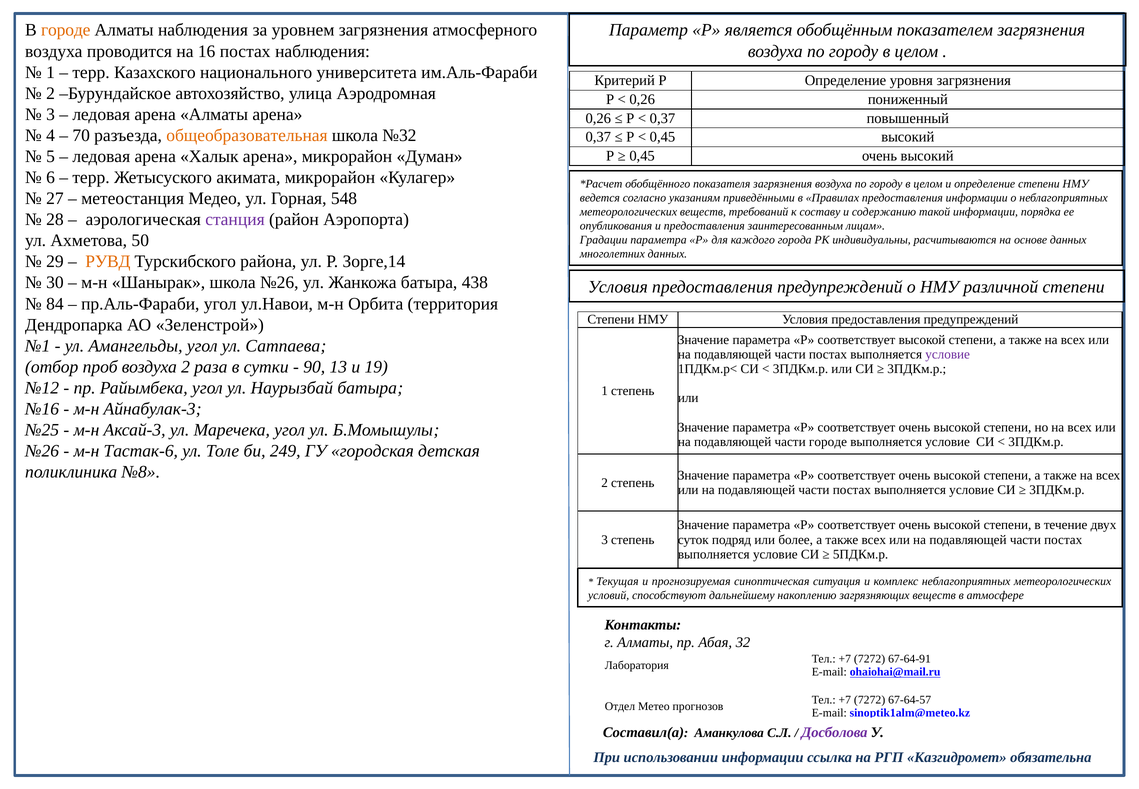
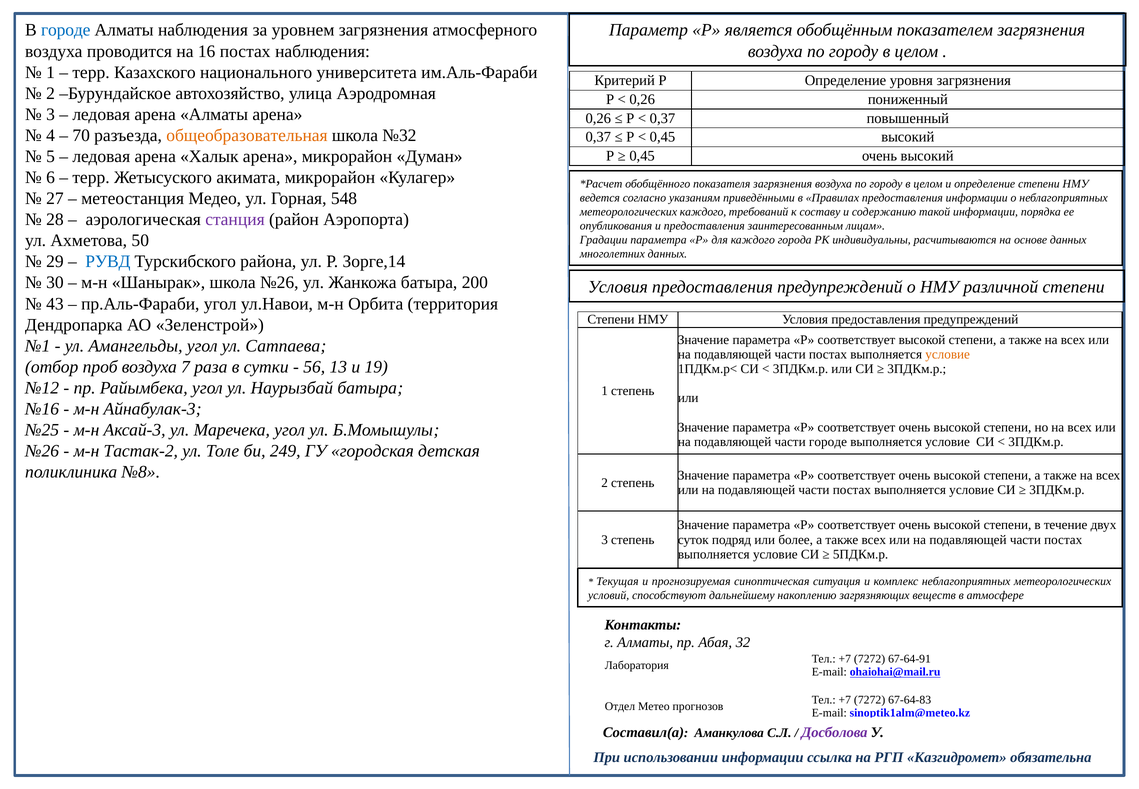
городе colour: orange -> blue (66, 30)
метеорологических веществ: веществ -> каждого (703, 212)
РУВД colour: orange -> blue (108, 261)
438: 438 -> 200 (475, 283)
84: 84 -> 43 (55, 304)
условие colour: purple -> orange (948, 354)
воздуха 2: 2 -> 7 (186, 367)
90: 90 -> 56 (314, 367)
Тастак-6: Тастак-6 -> Тастак-2 (141, 451)
67-64-57: 67-64-57 -> 67-64-83 (910, 699)
